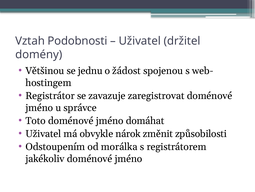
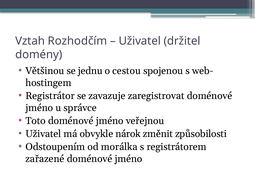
Podobnosti: Podobnosti -> Rozhodčím (77, 41)
žádost: žádost -> cestou (127, 71)
domáhat: domáhat -> veřejnou (145, 120)
jakékoliv: jakékoliv -> zařazené (45, 158)
